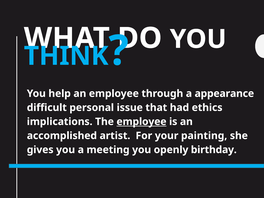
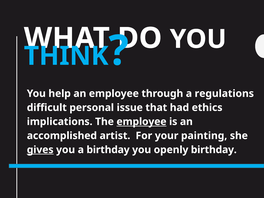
appearance: appearance -> regulations (224, 94)
gives underline: none -> present (40, 150)
a meeting: meeting -> birthday (108, 150)
